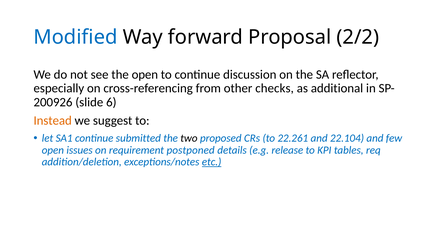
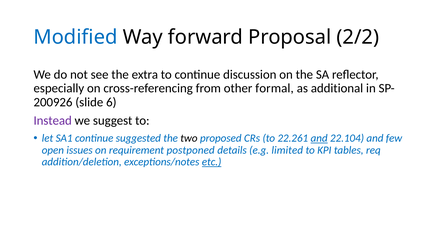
the open: open -> extra (145, 74)
checks: checks -> formal (275, 88)
Instead colour: orange -> purple (53, 120)
submitted: submitted -> suggested (138, 138)
and underline: none -> present (319, 138)
release: release -> limited (287, 150)
